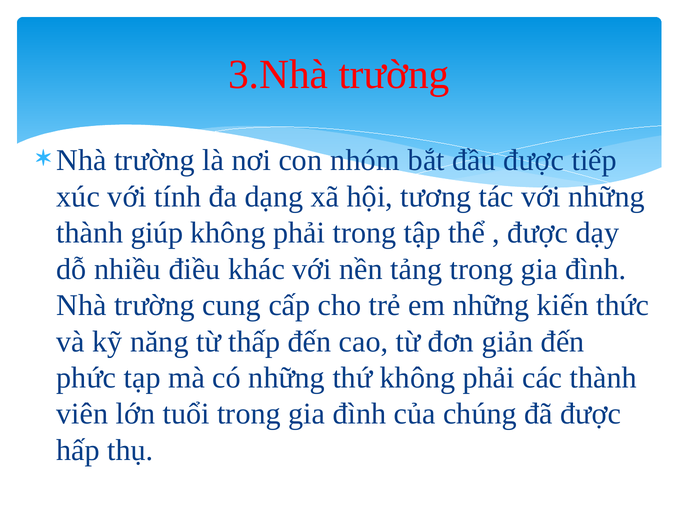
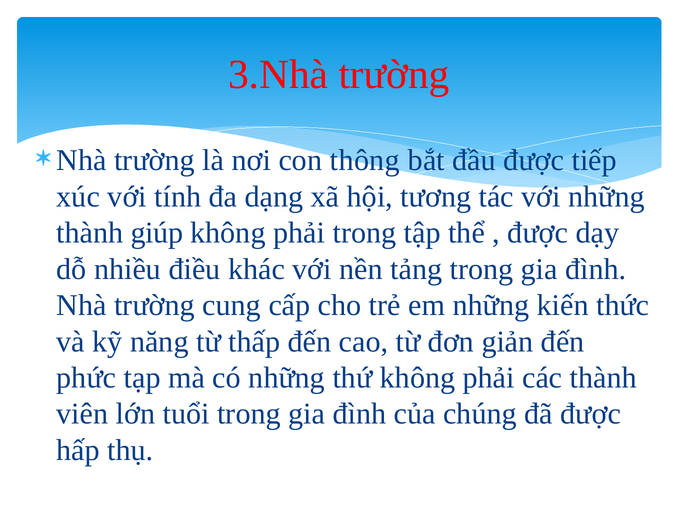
nhóm: nhóm -> thông (365, 160)
